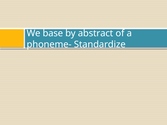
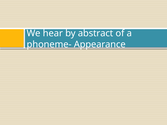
base: base -> hear (53, 33)
Standardize: Standardize -> Appearance (100, 44)
